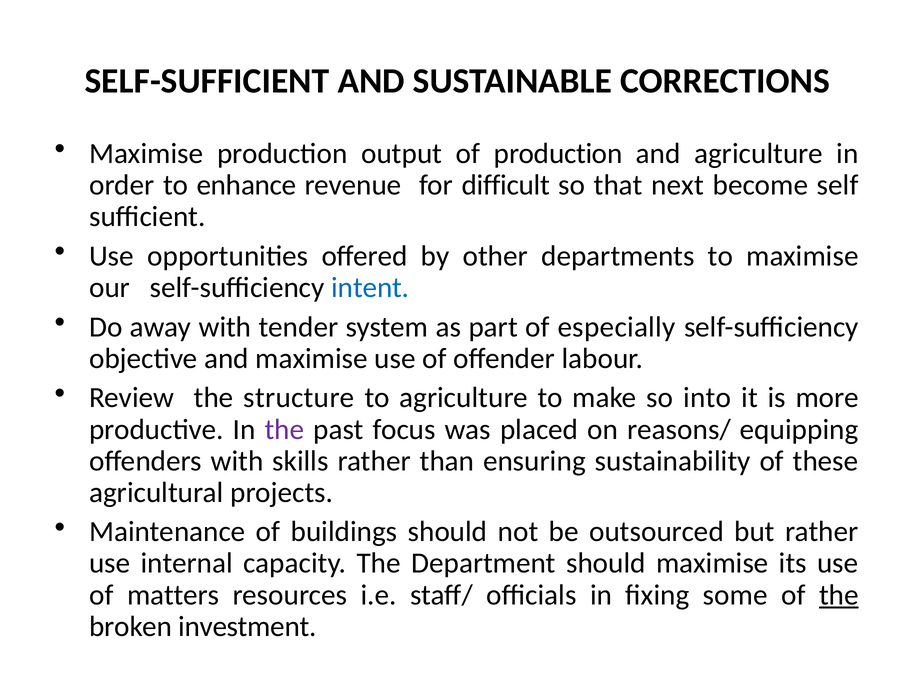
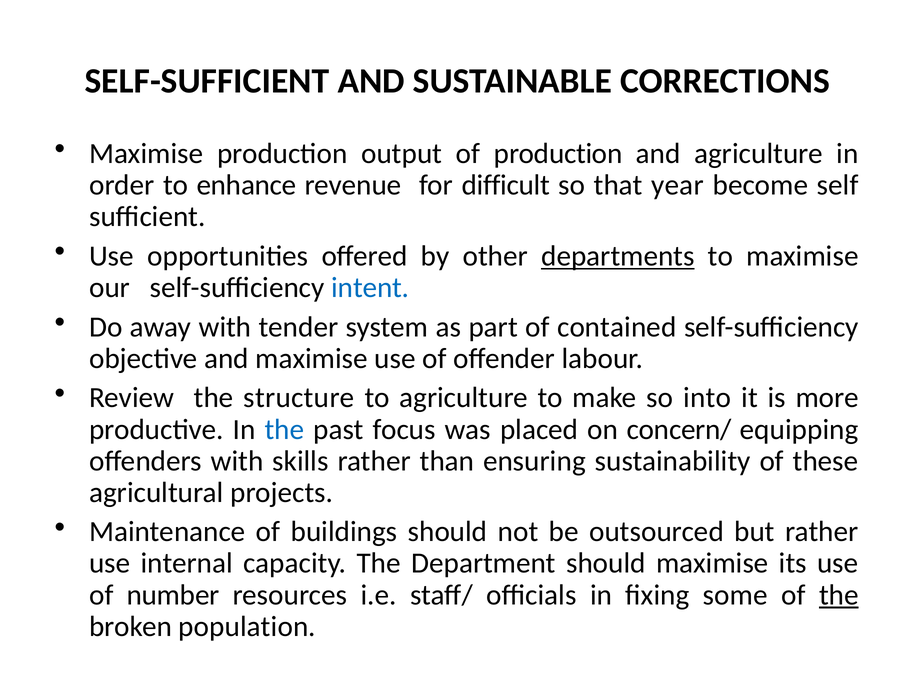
next: next -> year (678, 185)
departments underline: none -> present (618, 256)
especially: especially -> contained (617, 327)
the colour: purple -> blue (285, 430)
reasons/: reasons/ -> concern/ (679, 430)
matters: matters -> number (173, 595)
investment: investment -> population (247, 627)
